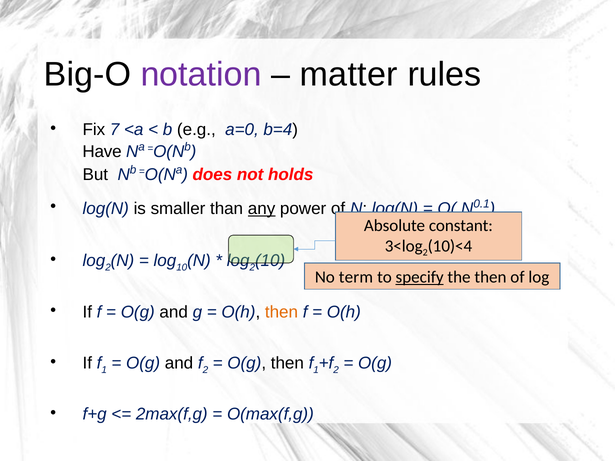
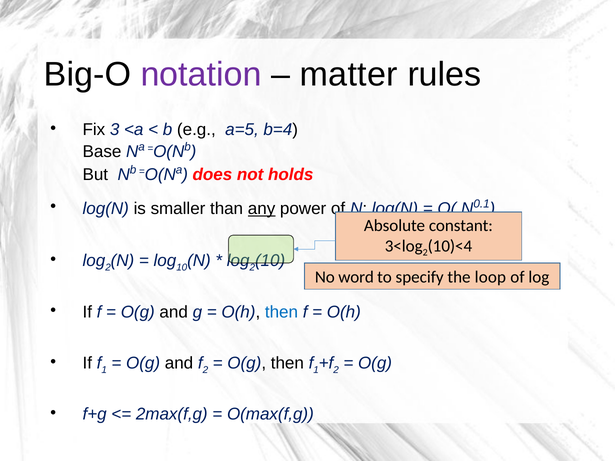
7: 7 -> 3 (115, 130)
a=0: a=0 -> a=5 (242, 130)
Have: Have -> Base (102, 152)
term: term -> word (356, 277)
specify underline: present -> none (420, 277)
the then: then -> loop (490, 277)
then colour: orange -> blue (281, 312)
